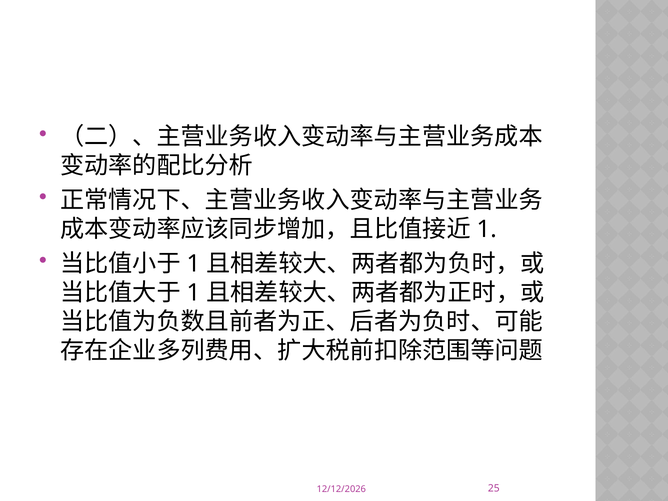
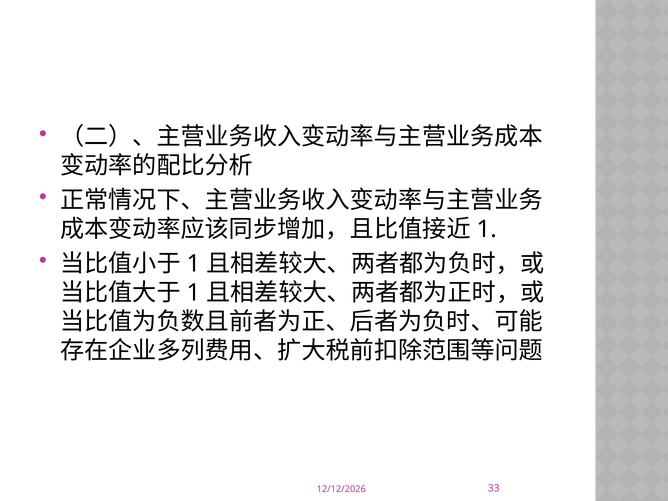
25: 25 -> 33 (494, 489)
